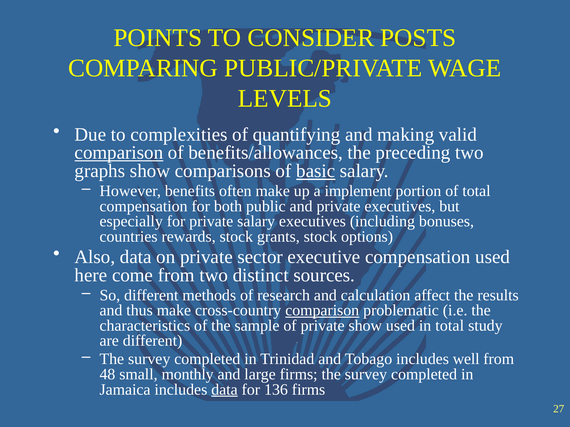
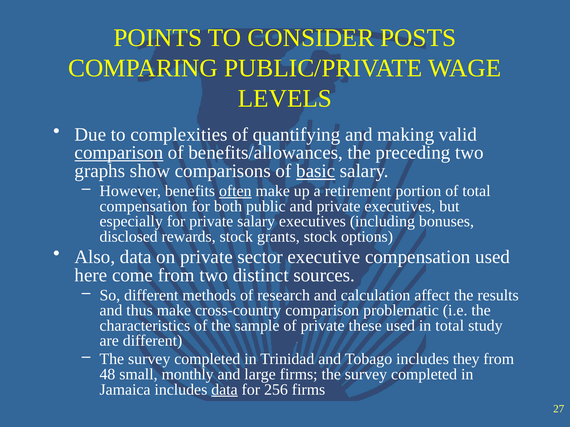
often underline: none -> present (235, 191)
implement: implement -> retirement (358, 191)
countries: countries -> disclosed (129, 237)
comparison underline: present -> none (322, 311)
private show: show -> these (365, 326)
well: well -> they (466, 360)
136: 136 -> 256 (276, 390)
